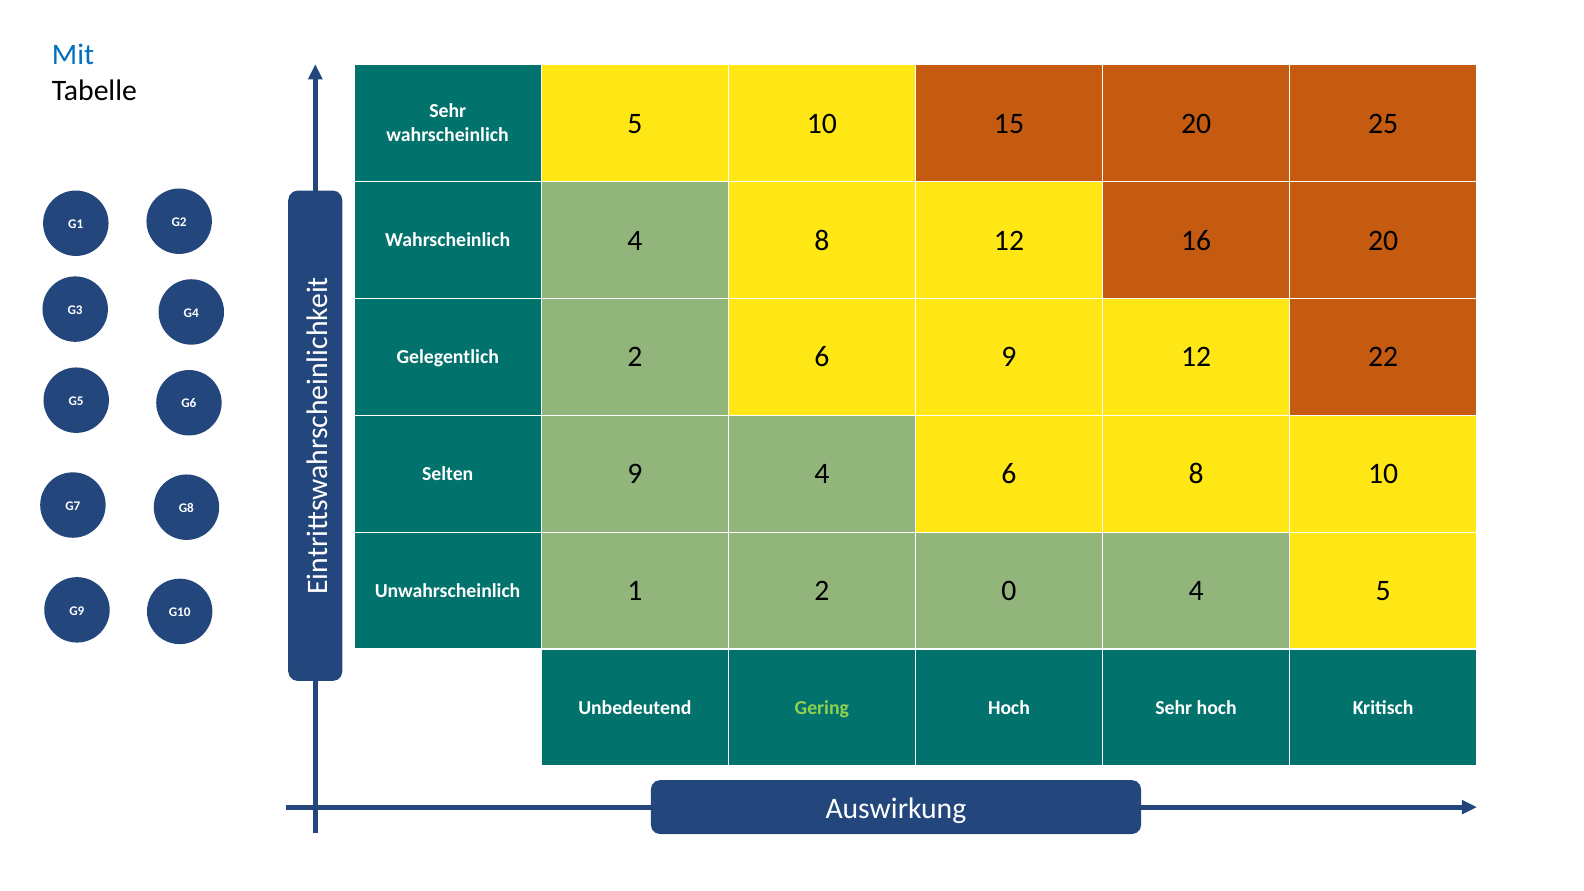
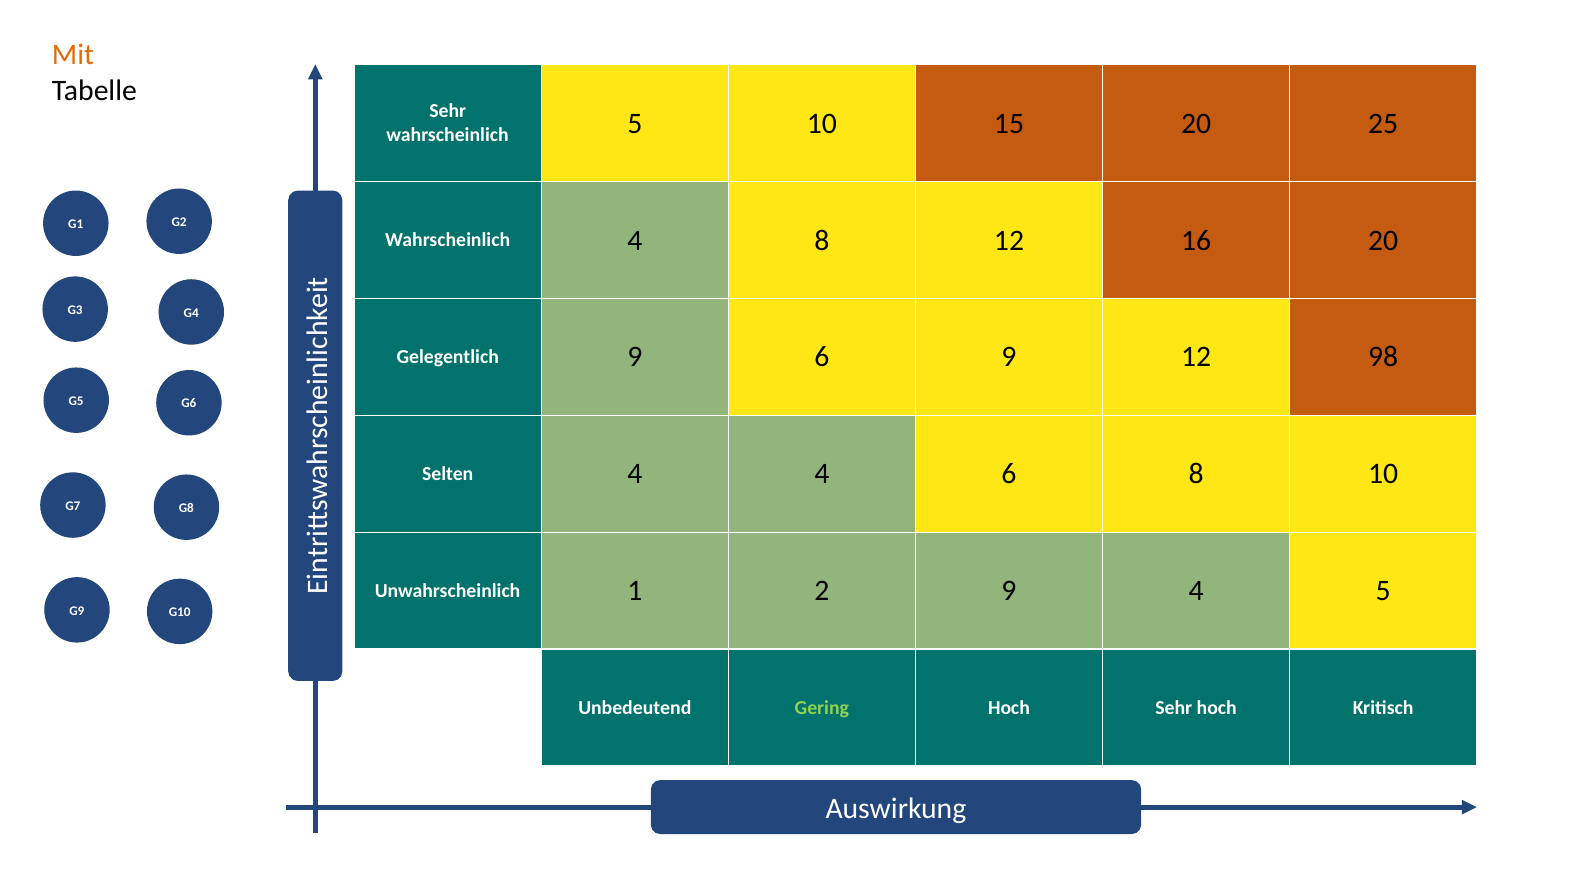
Mit colour: blue -> orange (73, 55)
Gelegentlich 2: 2 -> 9 (635, 357)
22: 22 -> 98 (1383, 357)
Selten 9: 9 -> 4 (635, 474)
2 0: 0 -> 9 (1009, 591)
